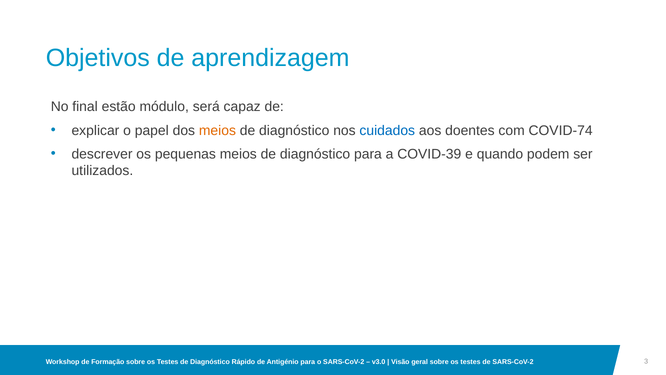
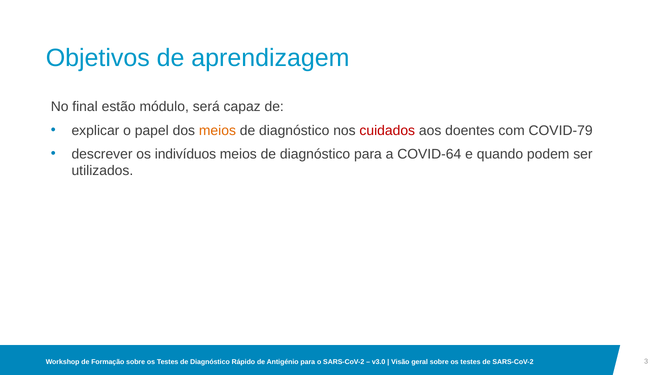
cuidados colour: blue -> red (387, 130)
COVID-74: COVID-74 -> COVID-79 (561, 130)
pequenas: pequenas -> indivíduos (185, 154)
COVID-39: COVID-39 -> COVID-64 (429, 154)
